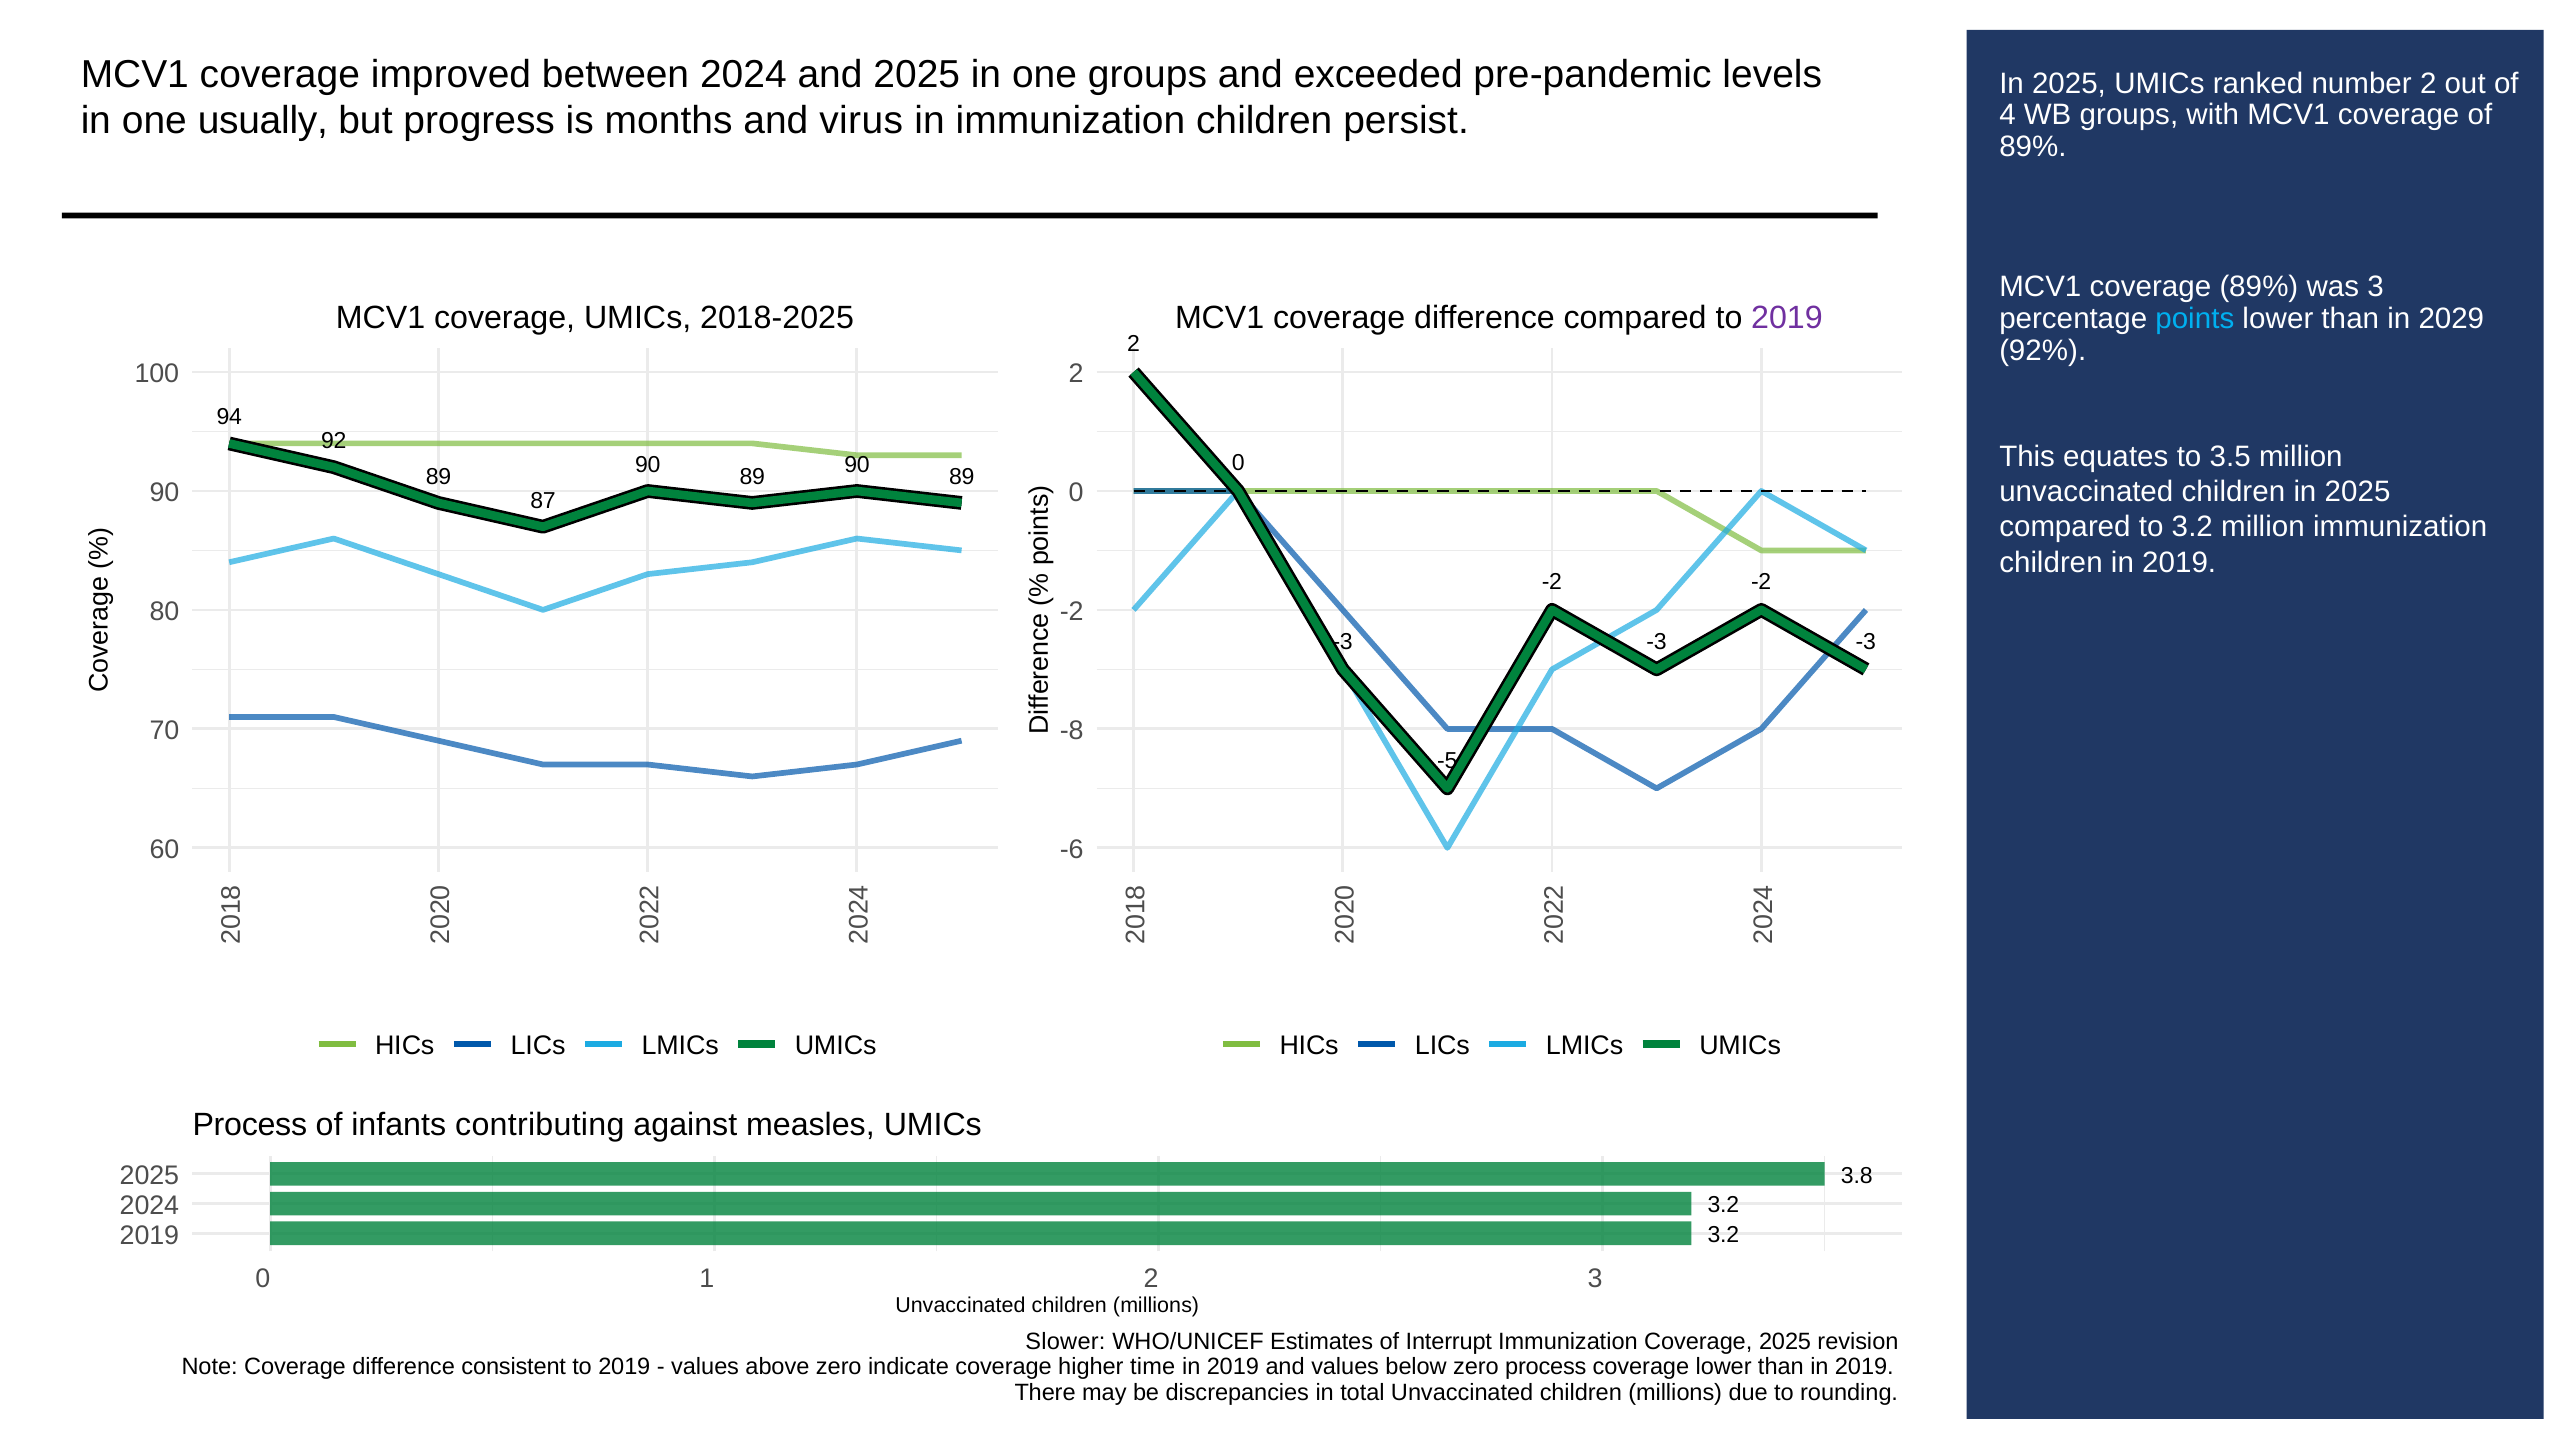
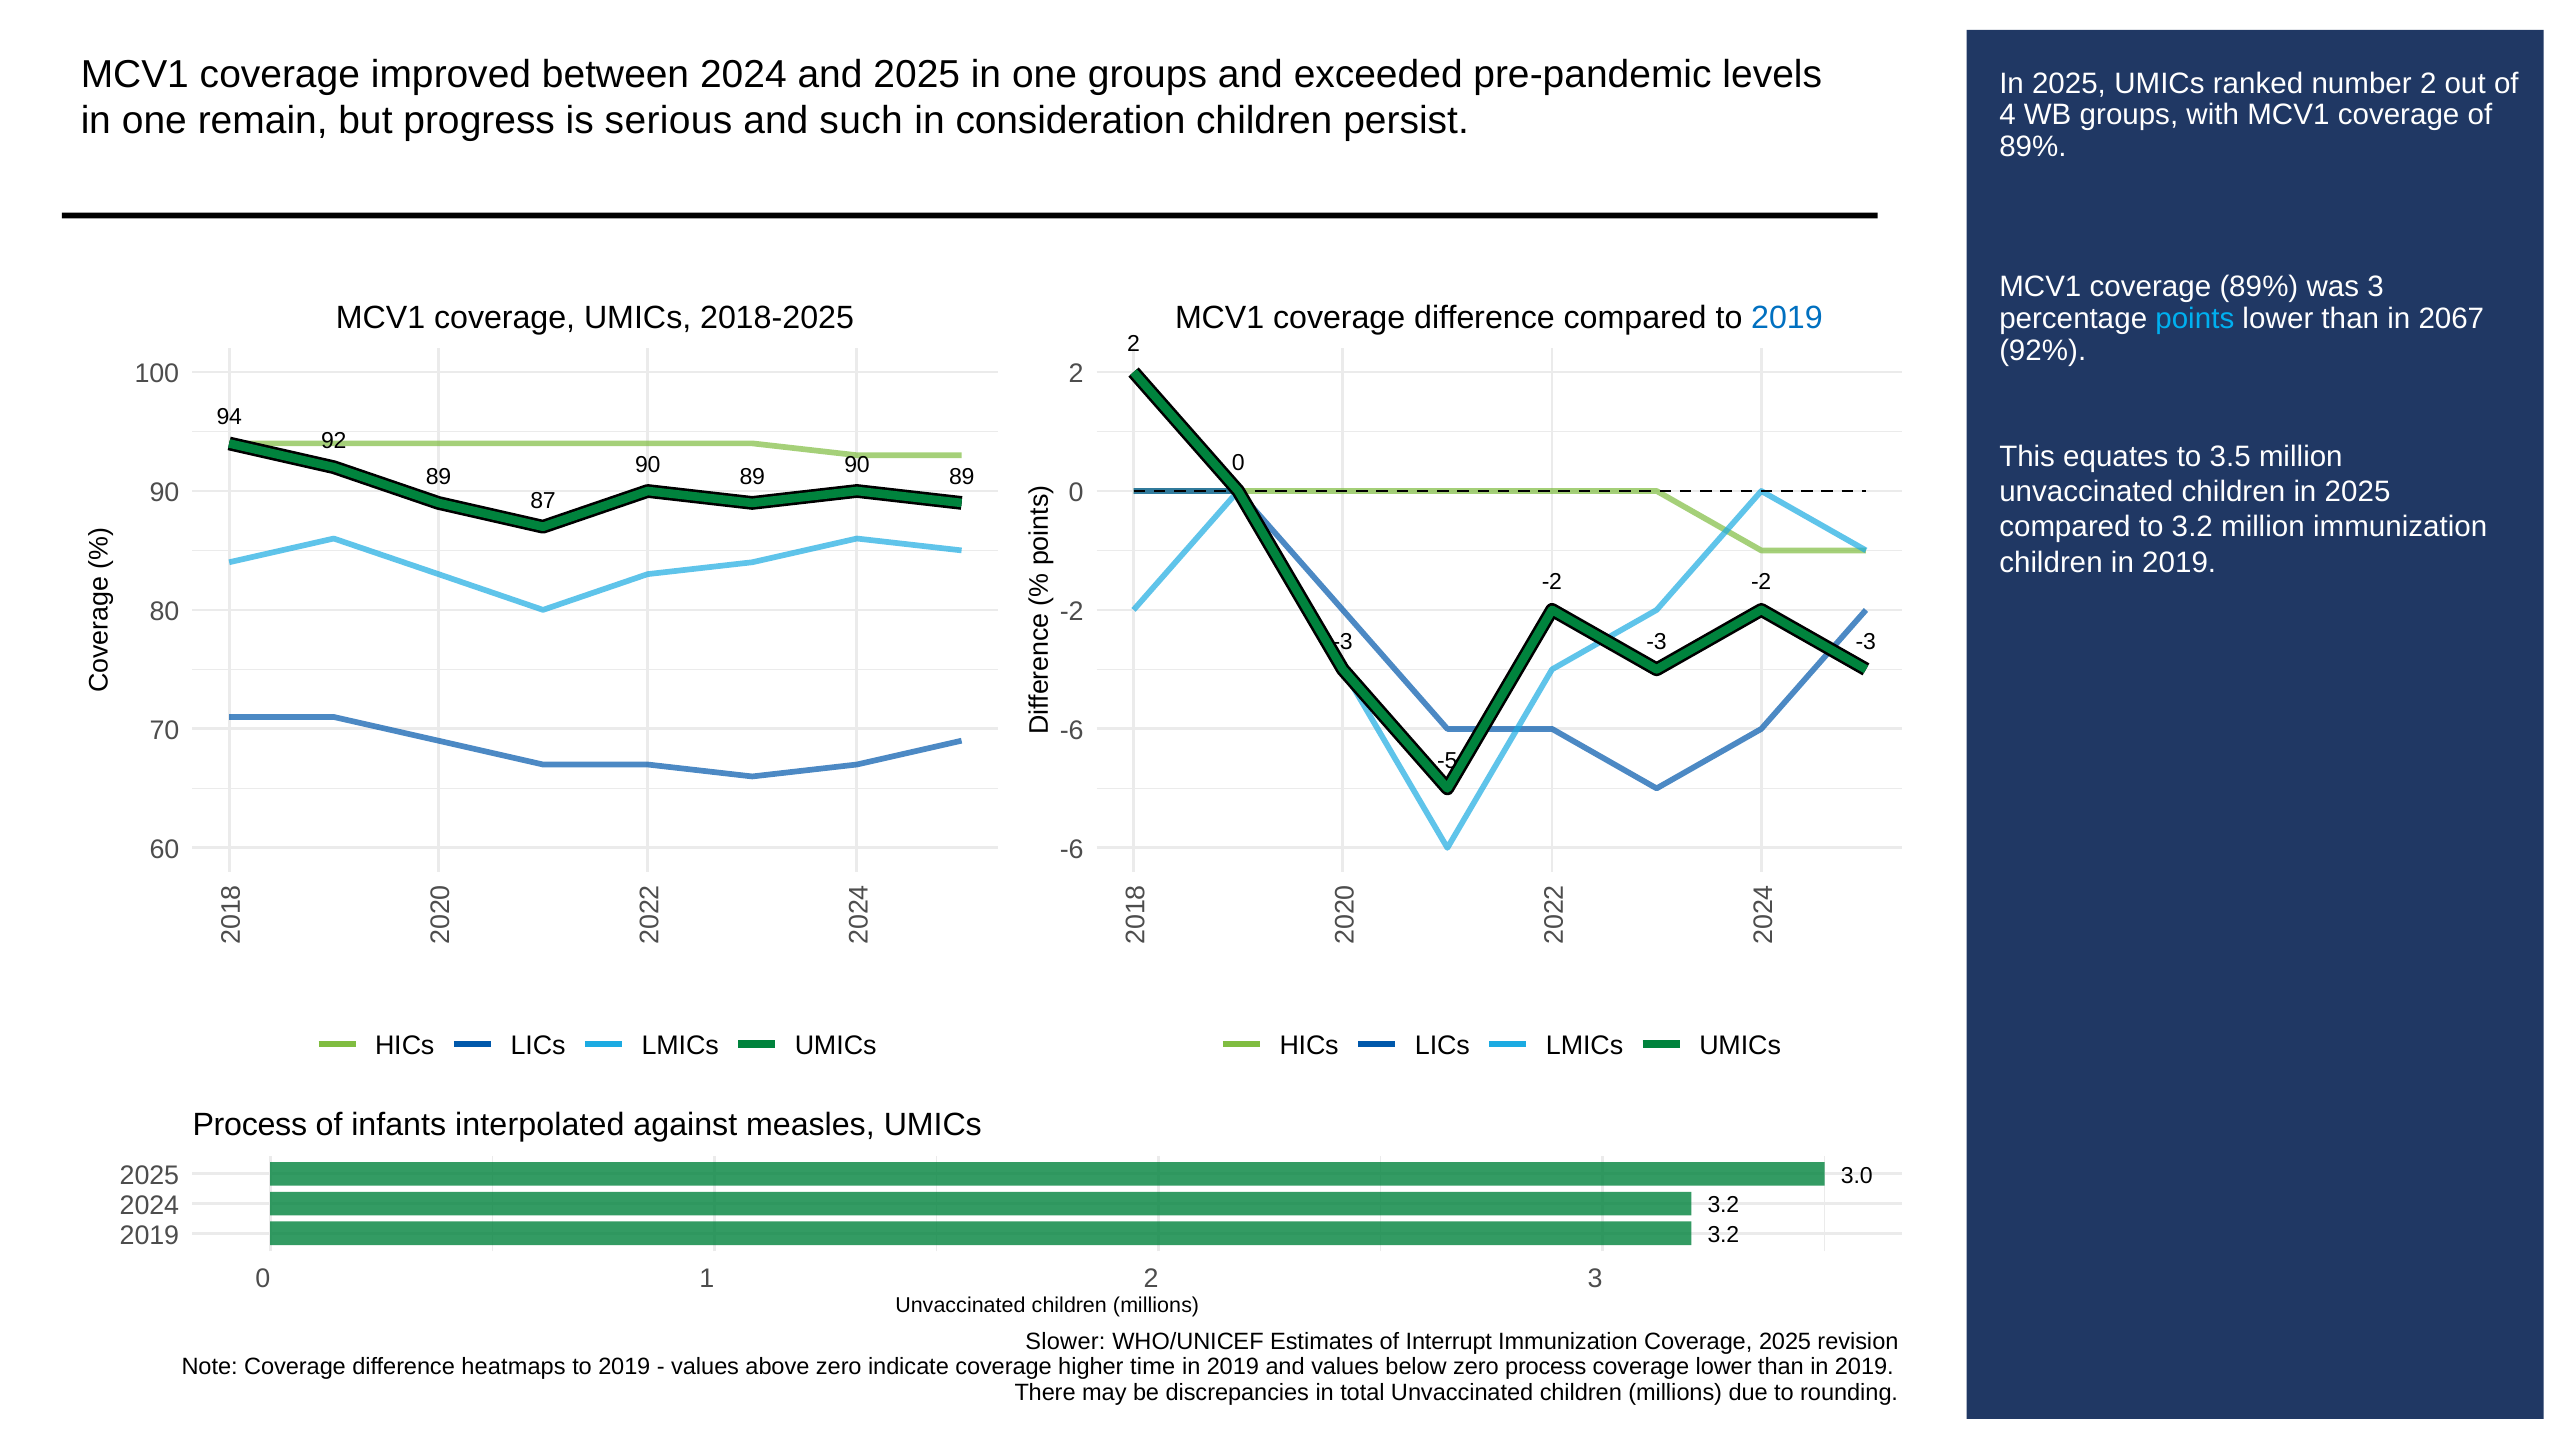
usually: usually -> remain (263, 121)
months: months -> serious (668, 121)
virus: virus -> such (861, 121)
in immunization: immunization -> consideration (1071, 121)
2019 colour: purple -> blue (1787, 317)
2029: 2029 -> 2067 (2451, 319)
-8: -8 -> -6 (1072, 731)
contributing: contributing -> interpolated (540, 1125)
3.8: 3.8 -> 3.0 (1857, 1175)
consistent: consistent -> heatmaps (514, 1367)
